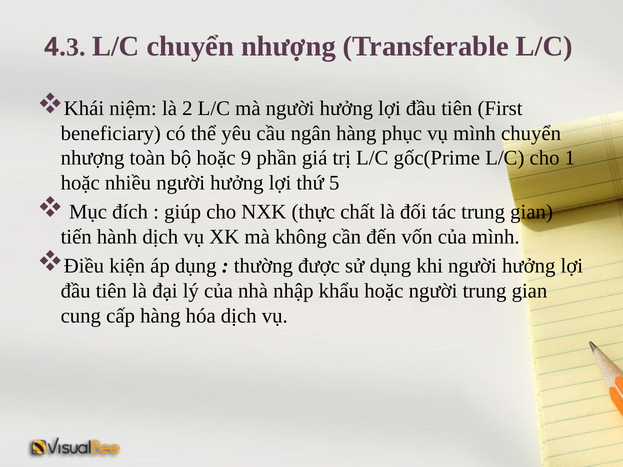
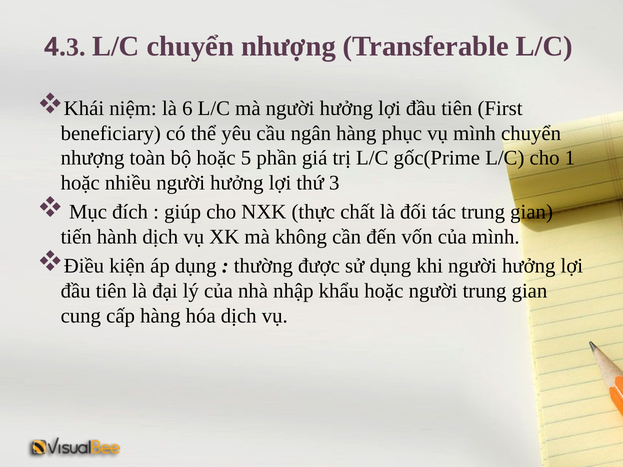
2: 2 -> 6 (187, 108)
9: 9 -> 5 (246, 158)
thứ 5: 5 -> 3 (334, 183)
